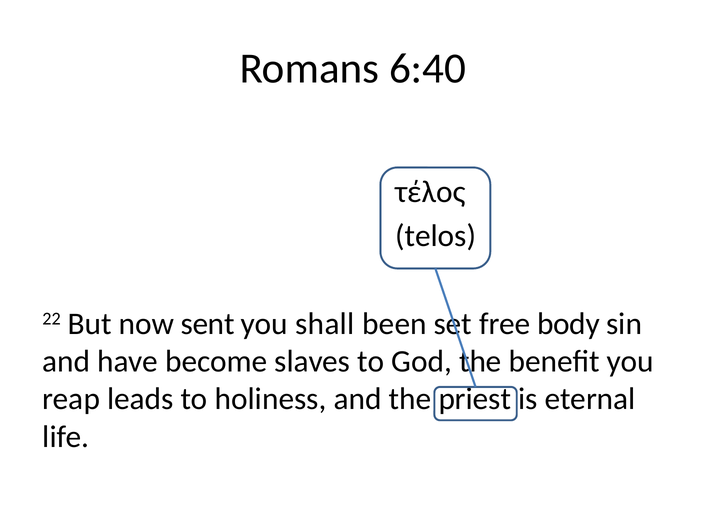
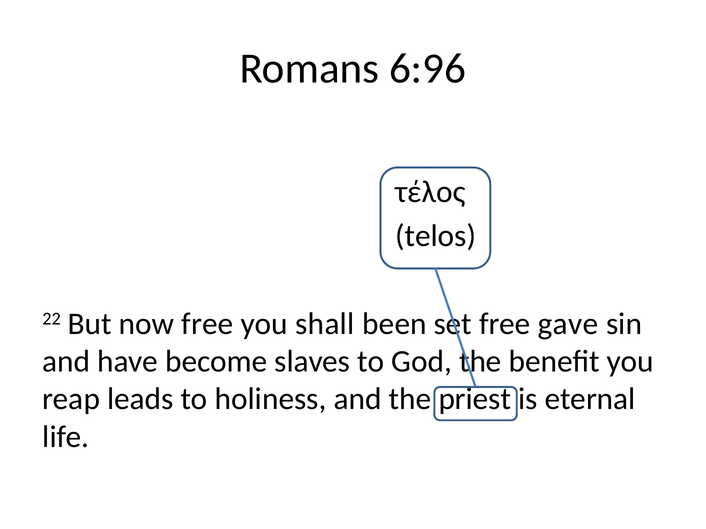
6:40: 6:40 -> 6:96 (428, 68)
now sent: sent -> free (207, 324)
body: body -> gave (568, 324)
